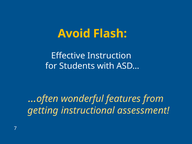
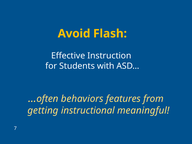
wonderful: wonderful -> behaviors (82, 99)
assessment: assessment -> meaningful (143, 110)
